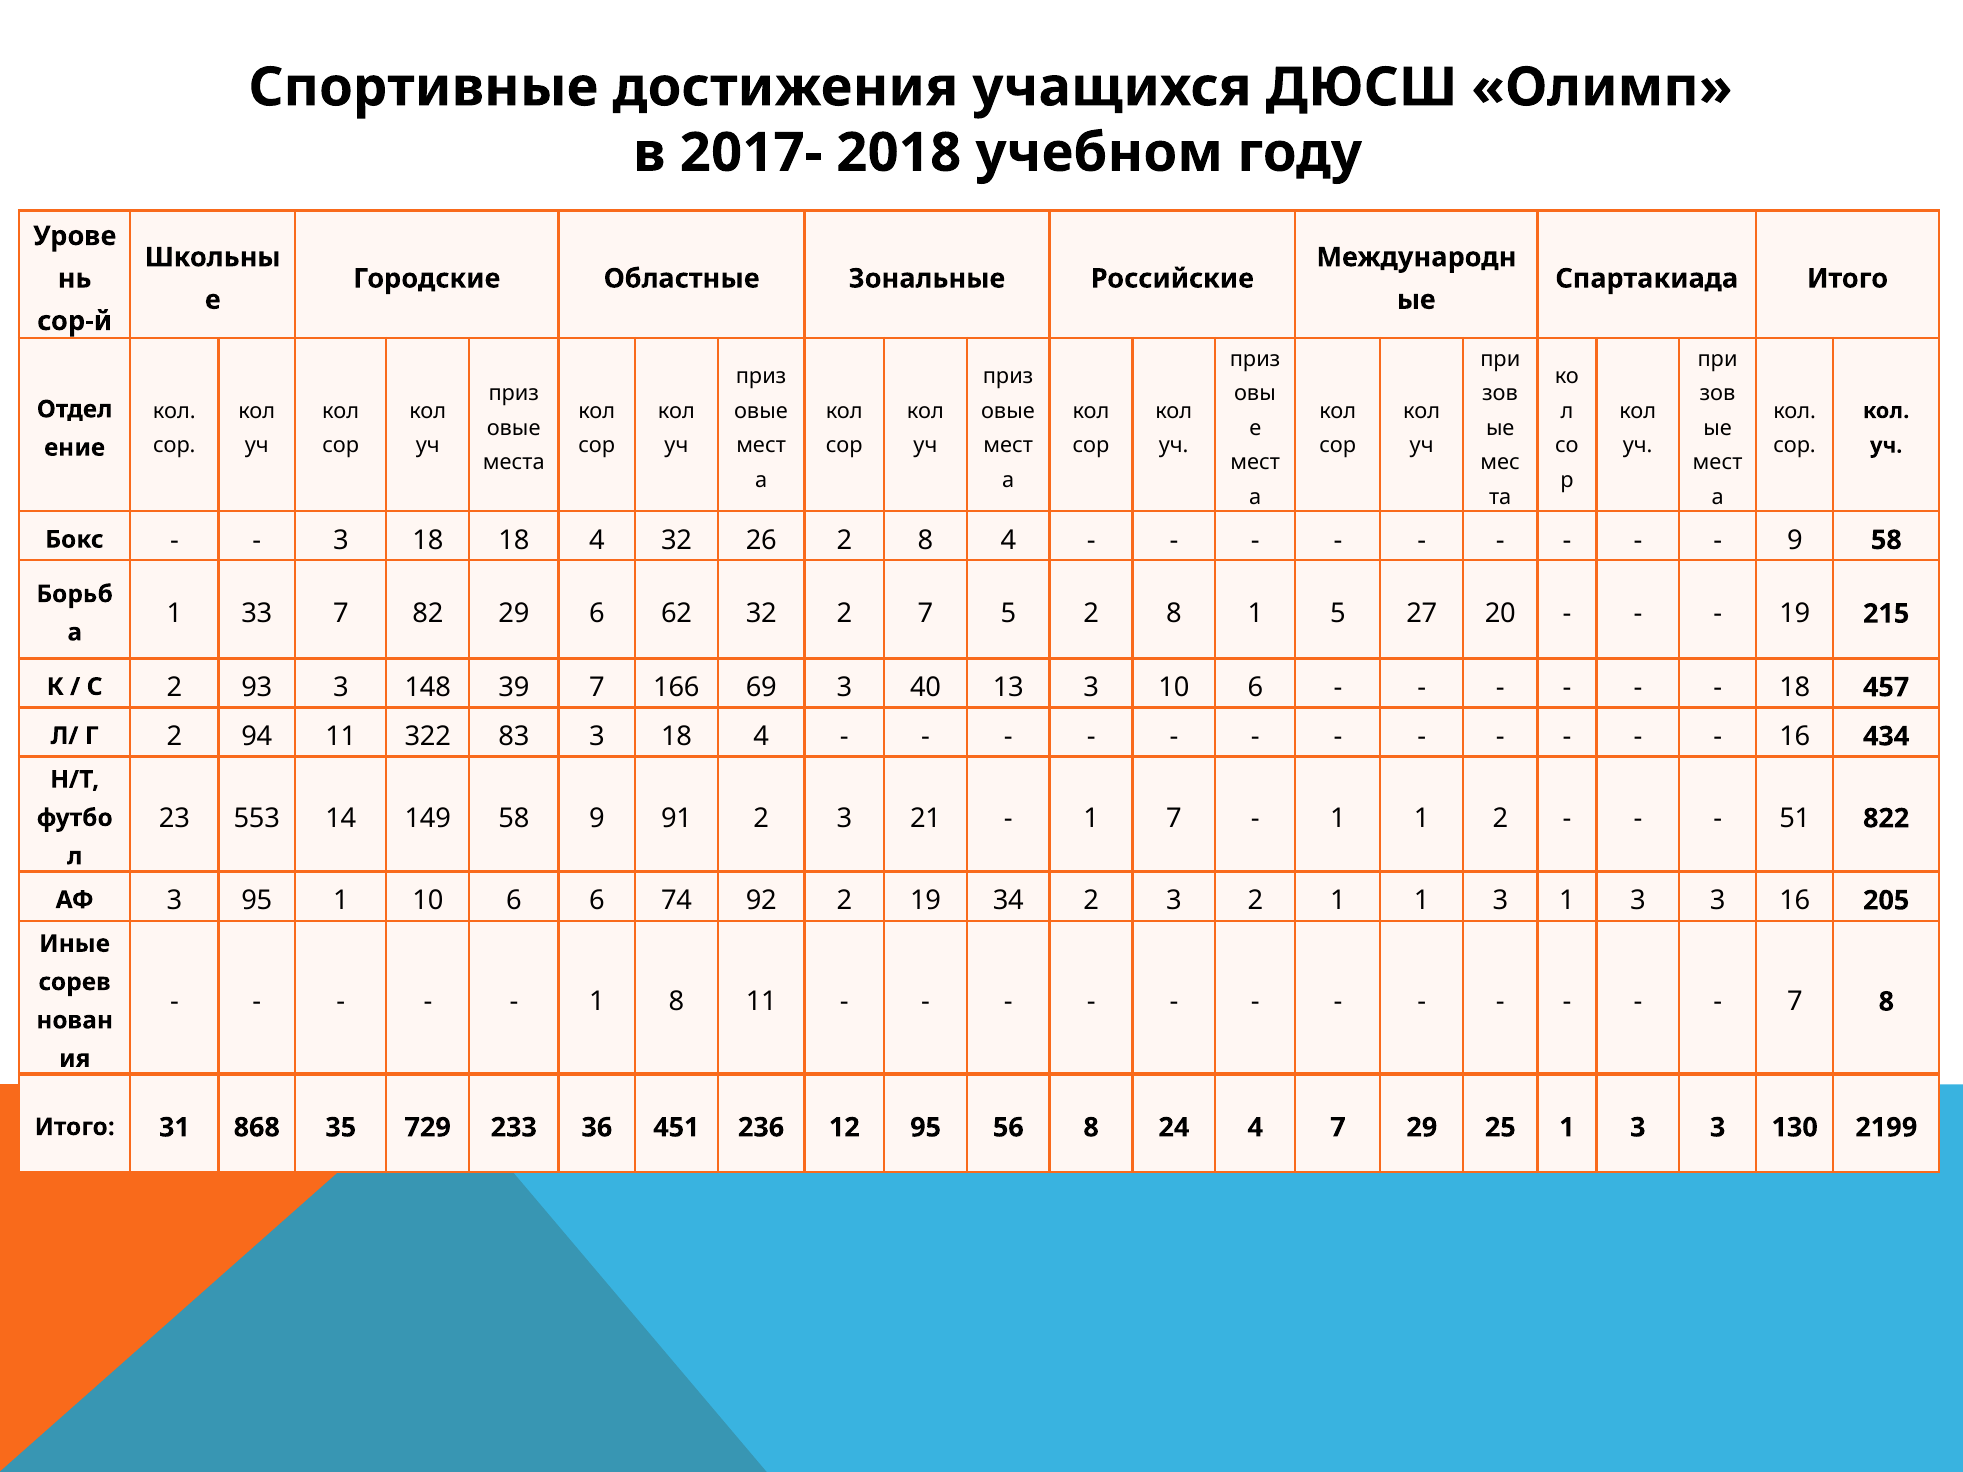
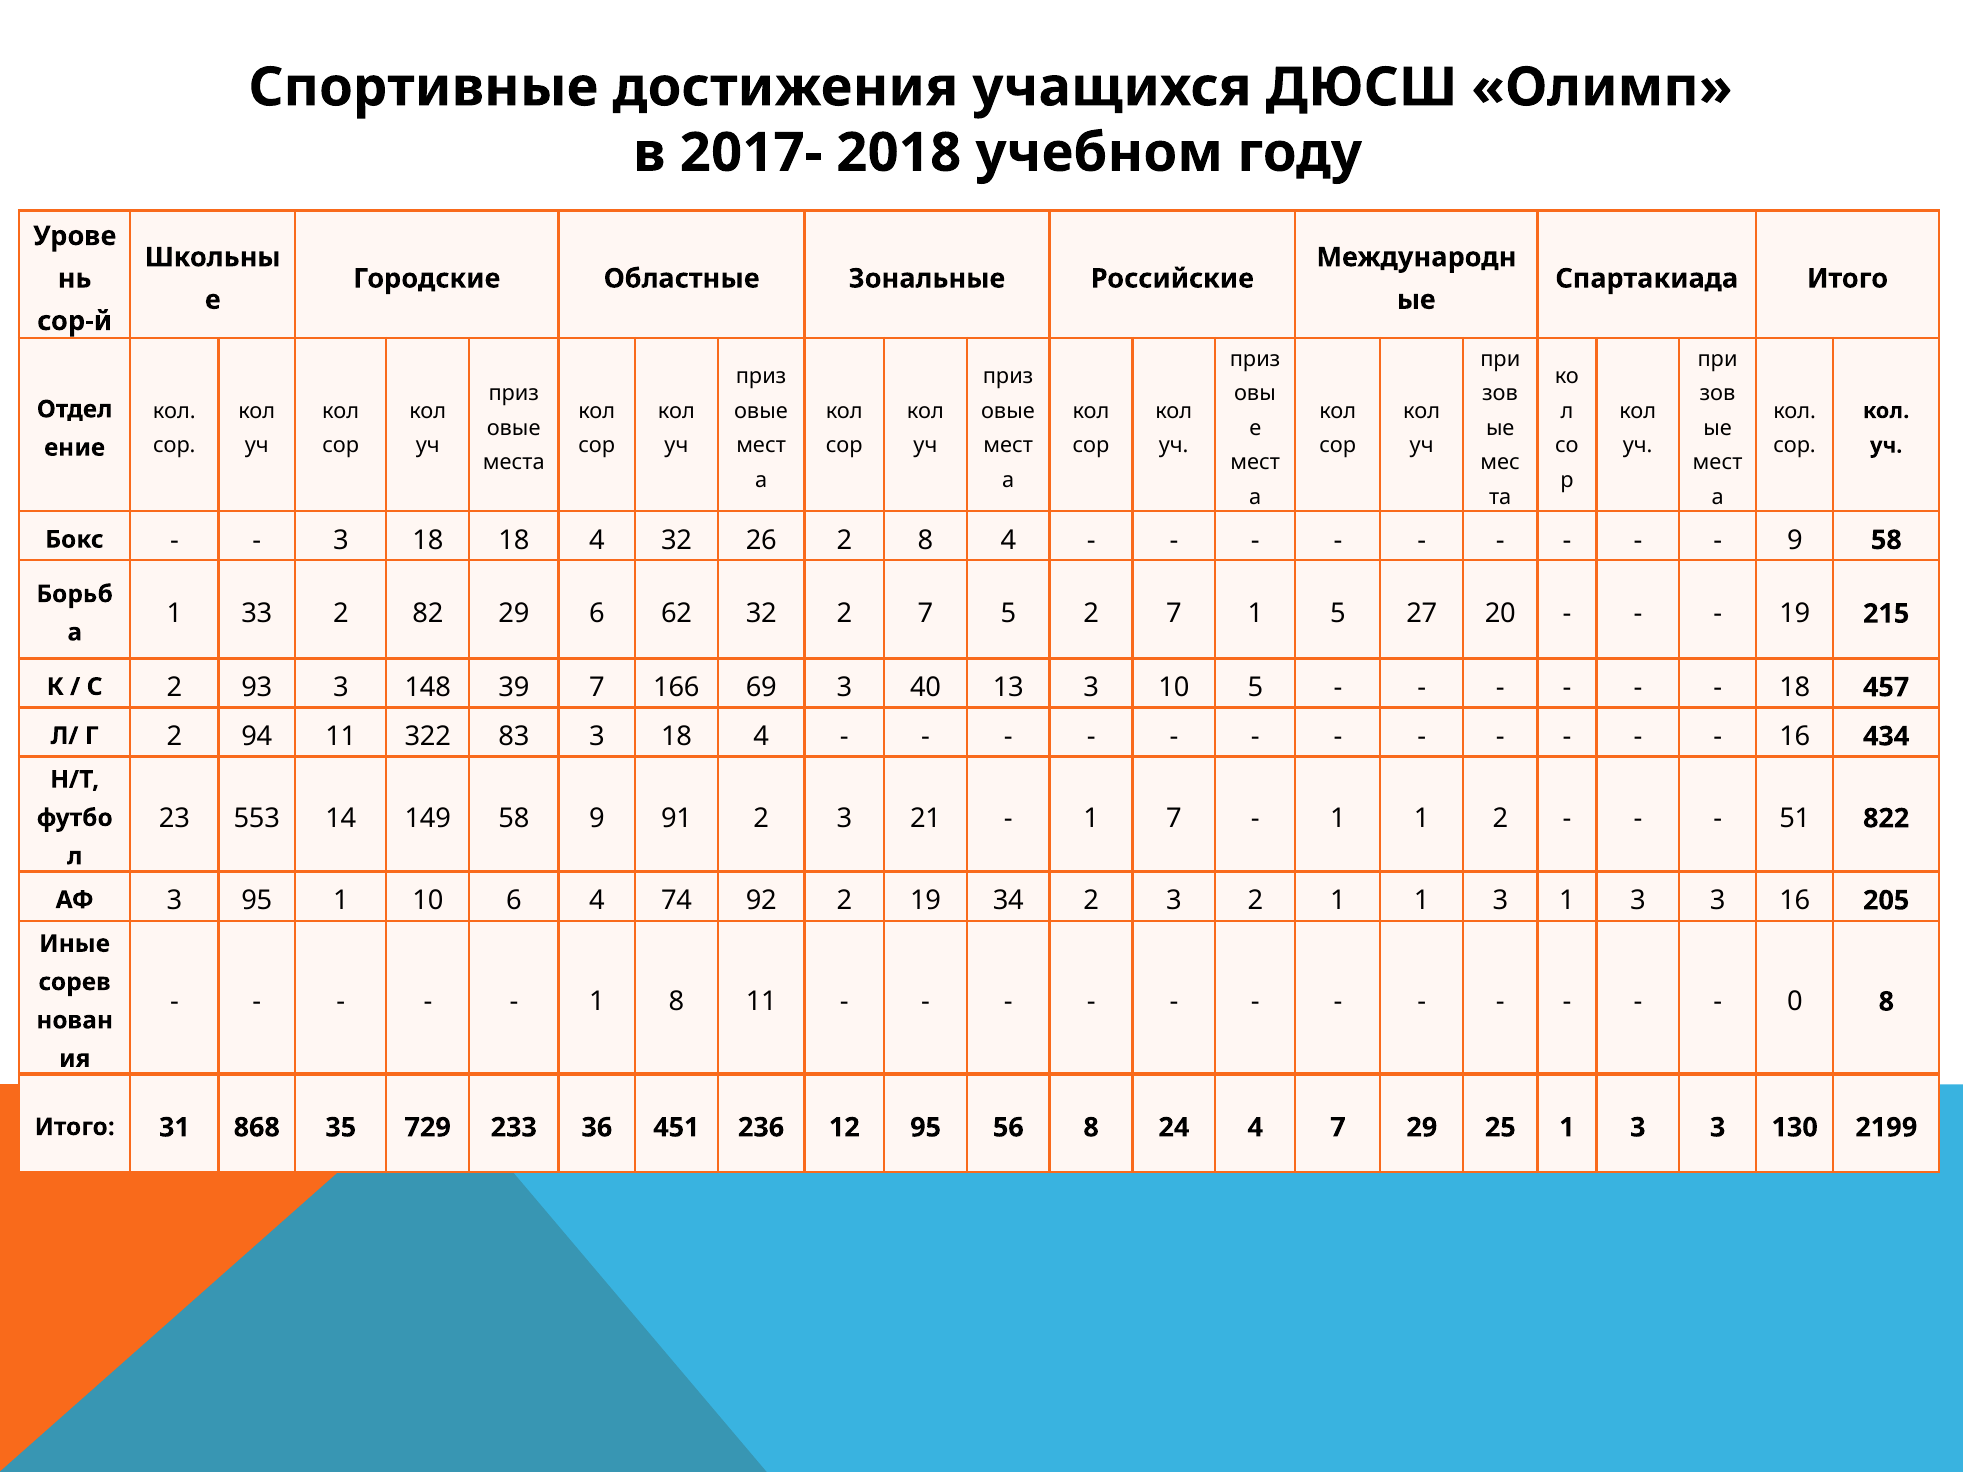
33 7: 7 -> 2 (341, 614)
5 2 8: 8 -> 7 (1174, 614)
3 10 6: 6 -> 5 (1255, 687)
6 6: 6 -> 4 (597, 901)
7: 7 -> 0 (1795, 1002)
